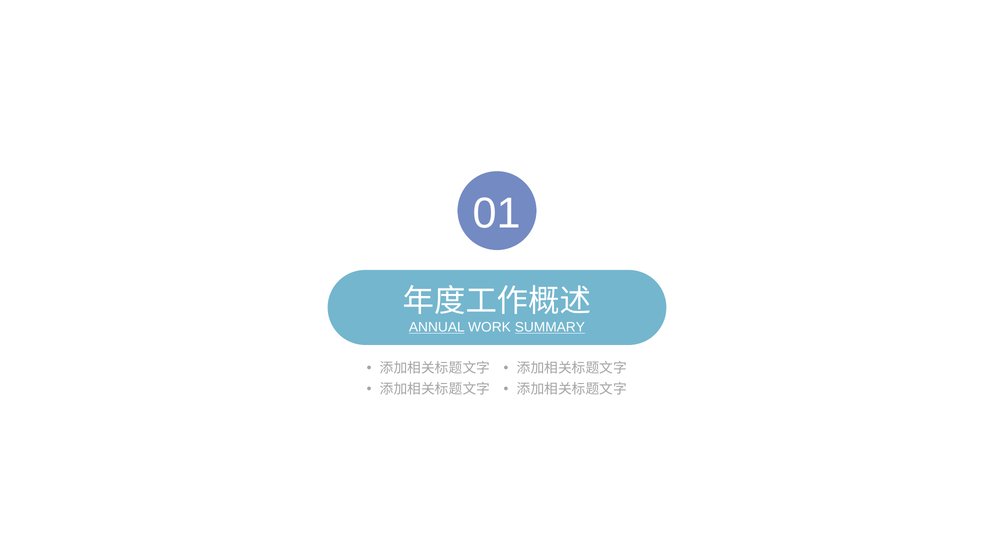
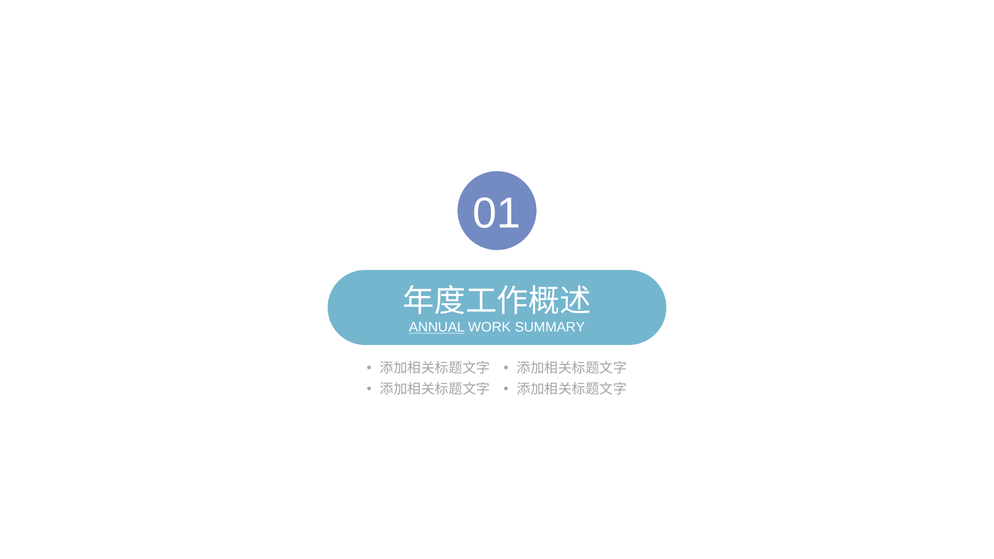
SUMMARY underline: present -> none (550, 327)
